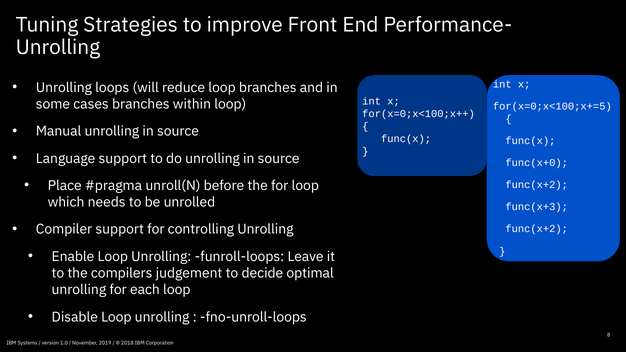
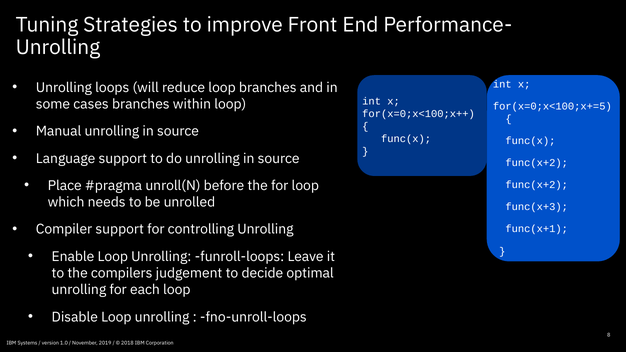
func(x+0: func(x+0 -> func(x+2 (537, 163)
func(x+2: func(x+2 -> func(x+1 (537, 229)
